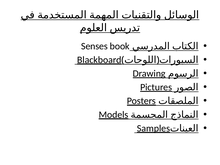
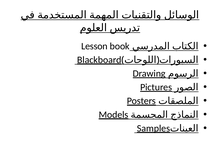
Senses: Senses -> Lesson (94, 46)
